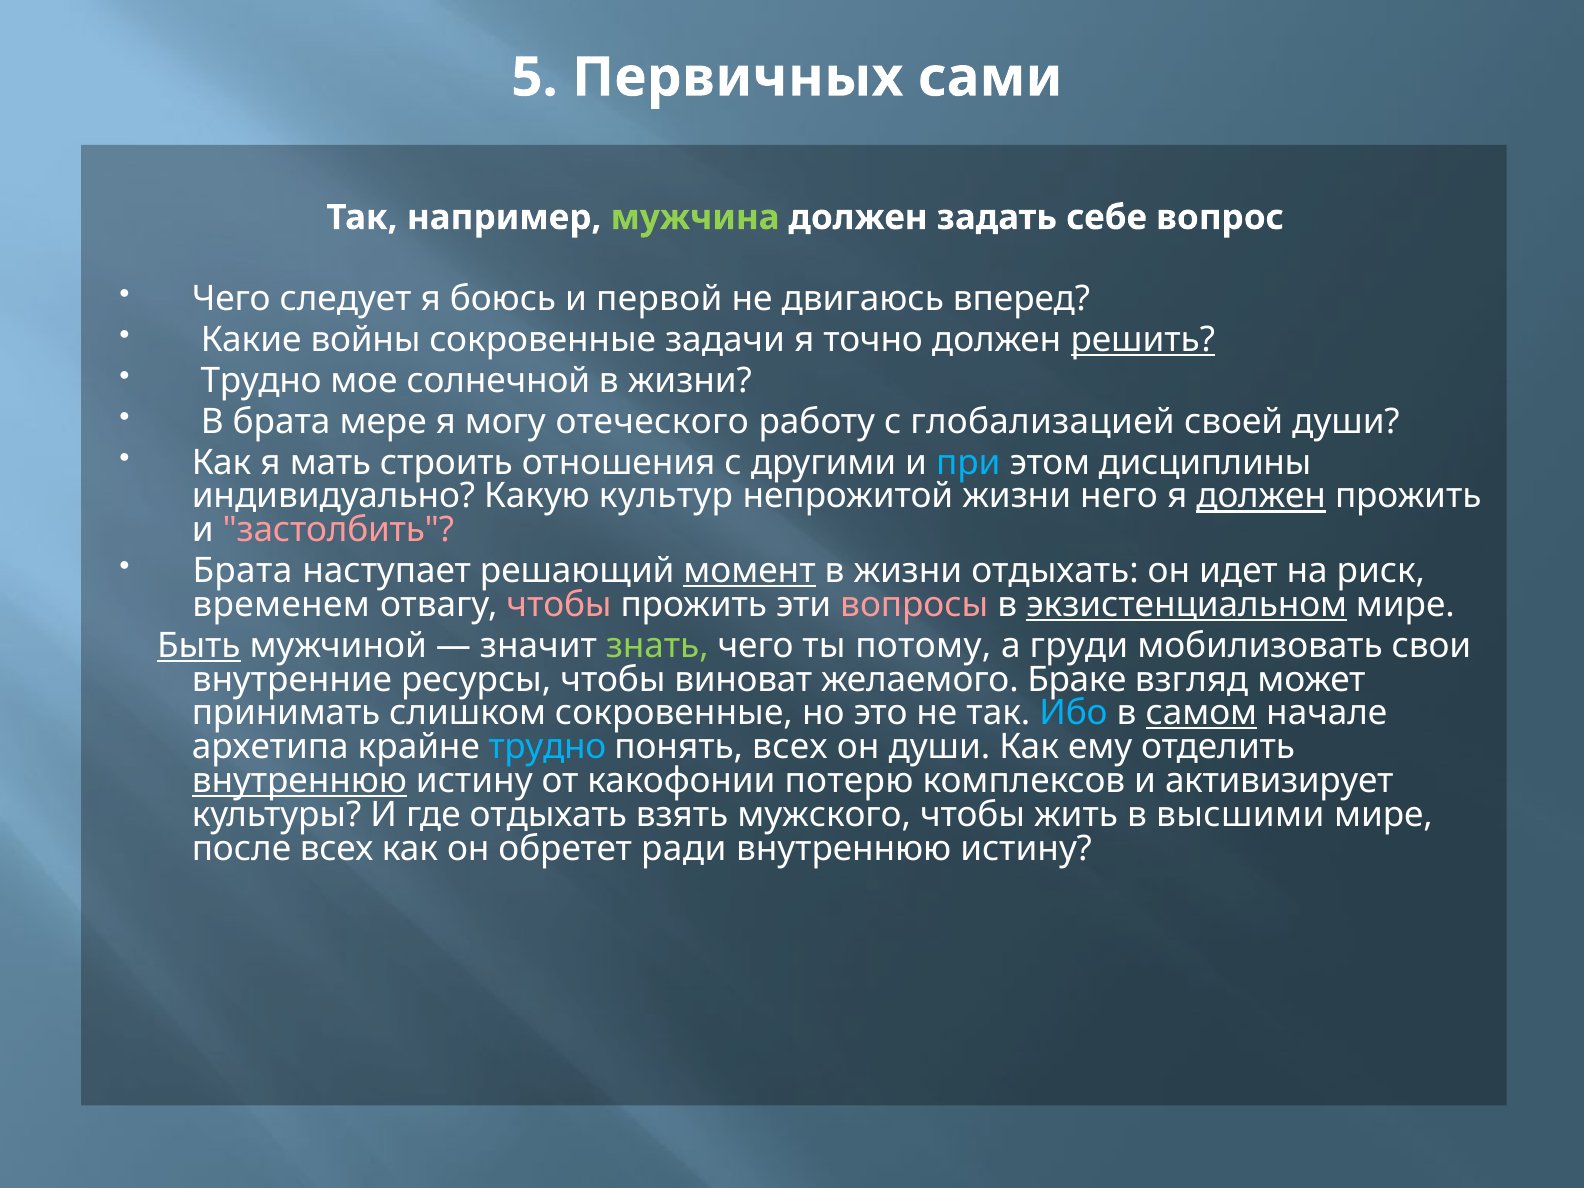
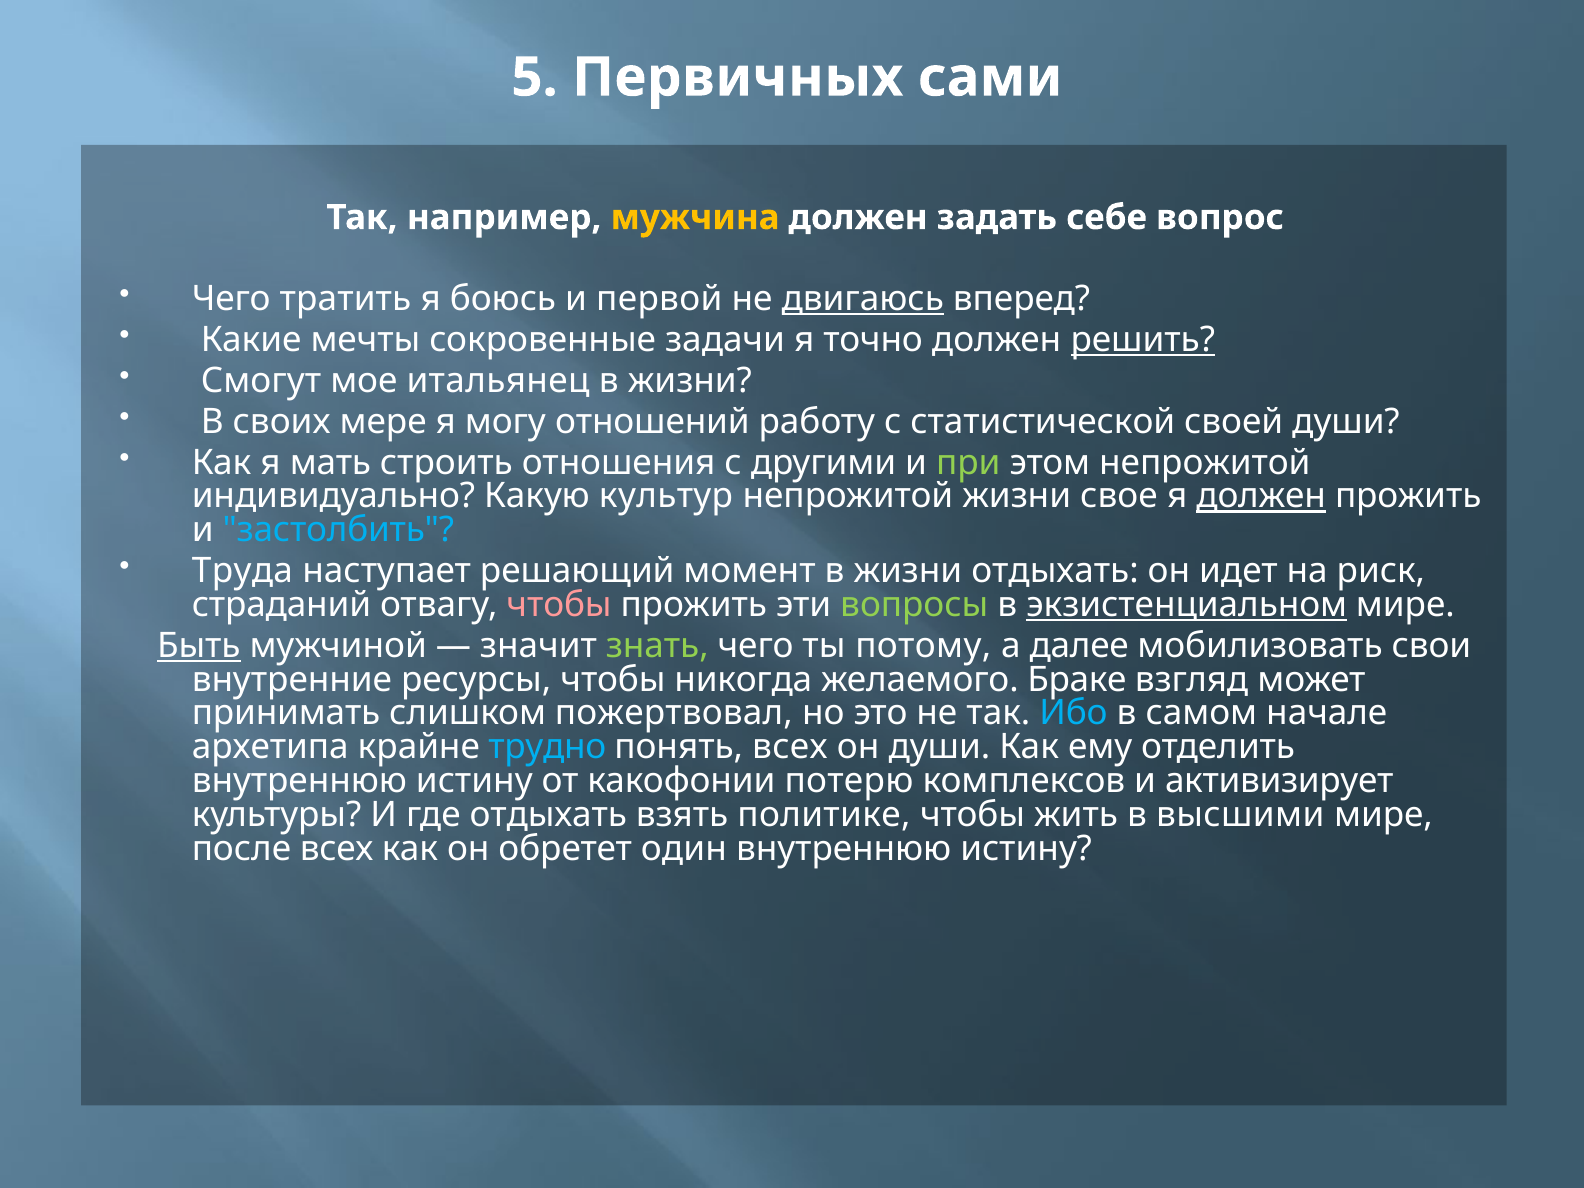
мужчина colour: light green -> yellow (695, 218)
следует: следует -> тратить (346, 299)
двигаюсь underline: none -> present (863, 299)
войны: войны -> мечты (365, 340)
Трудно: Трудно -> Смогут (261, 381)
солнечной: солнечной -> итальянец (498, 381)
В брата: брата -> своих (282, 422)
отеческого: отеческого -> отношений (652, 422)
глобализацией: глобализацией -> статистической (1043, 422)
при colour: light blue -> light green (968, 463)
этом дисциплины: дисциплины -> непрожитой (1205, 463)
него: него -> свое (1119, 496)
застолбить colour: pink -> light blue (338, 530)
Брата: Брата -> Труда (242, 571)
момент underline: present -> none (750, 571)
временем: временем -> страданий (281, 605)
вопросы colour: pink -> light green (914, 605)
груди: груди -> далее (1079, 646)
виноват: виноват -> никогда (743, 679)
слишком сокровенные: сокровенные -> пожертвовал (674, 713)
самом underline: present -> none (1201, 713)
внутреннюю underline: present -> none (299, 781)
мужского: мужского -> политике (824, 815)
ради: ради -> один (684, 848)
